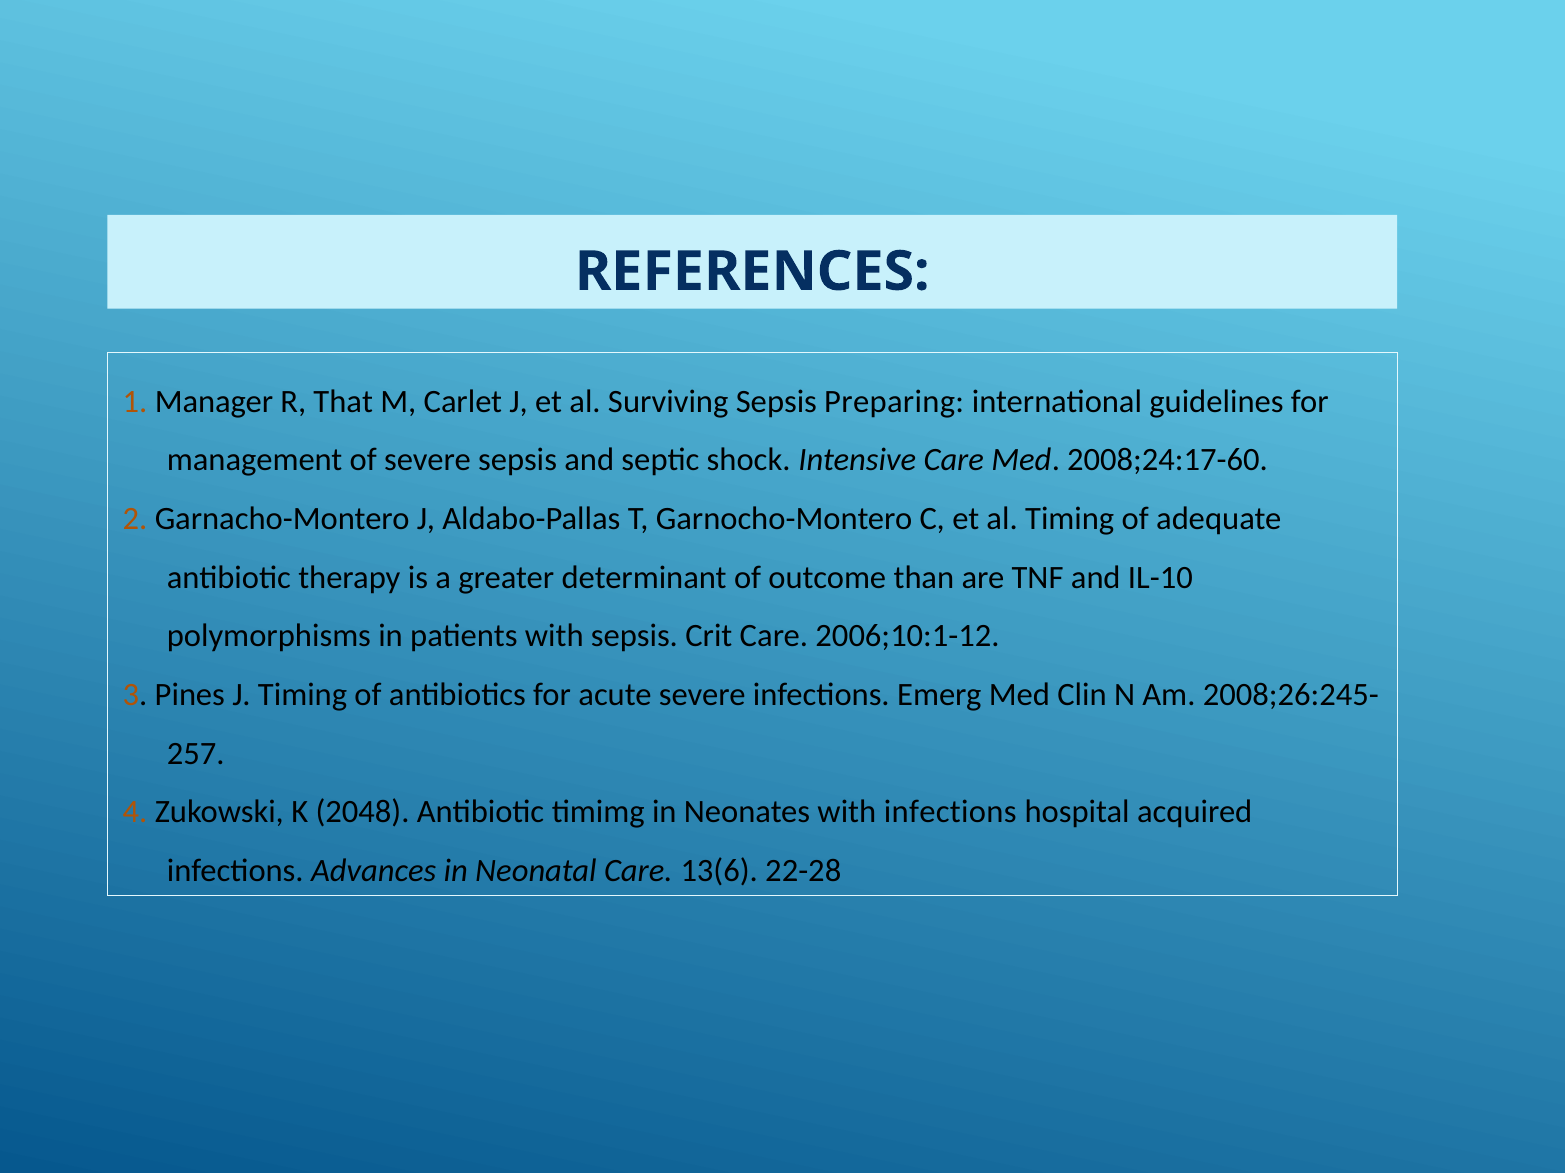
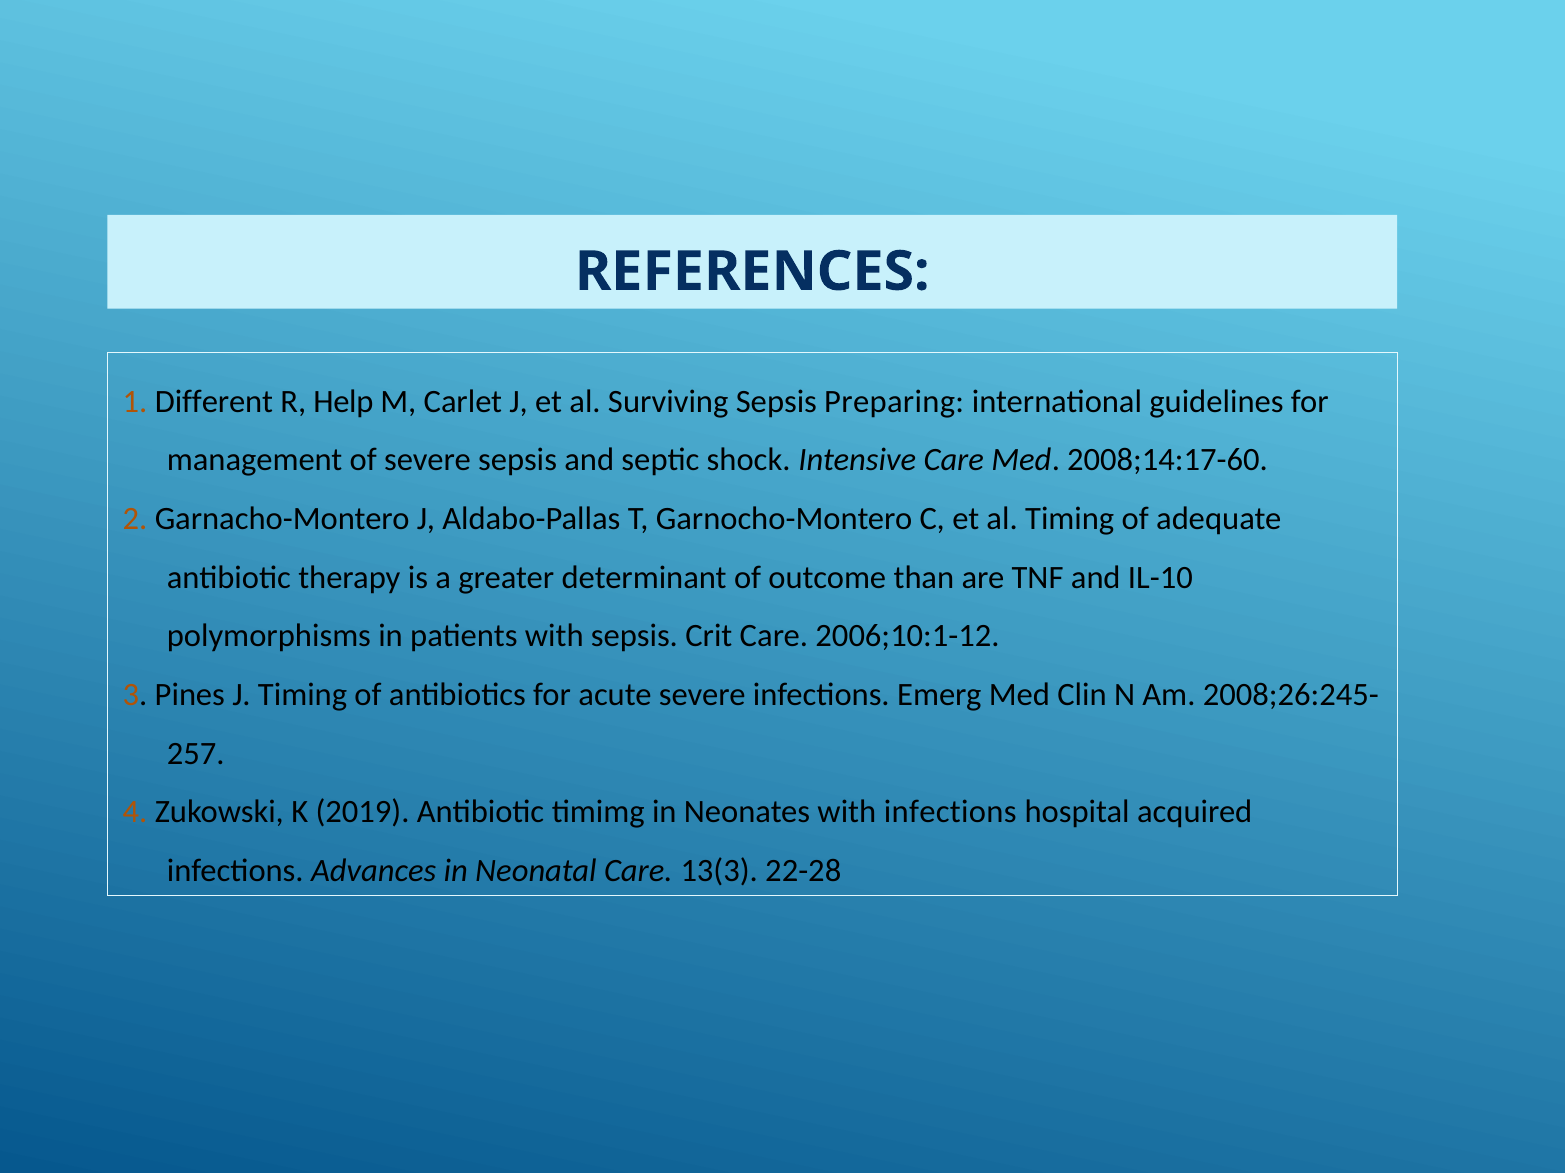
Manager: Manager -> Different (214, 402)
That: That -> Help (343, 402)
2008;24:17-60: 2008;24:17-60 -> 2008;14:17-60 (1168, 460)
2048: 2048 -> 2019 (363, 812)
13(6: 13(6 -> 13(3 (719, 871)
